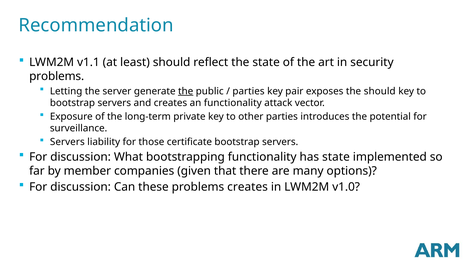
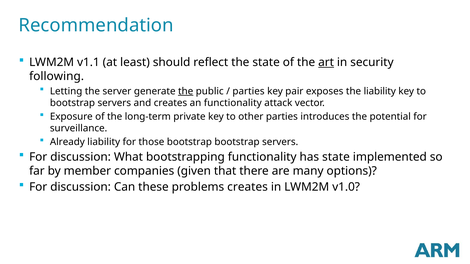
art underline: none -> present (326, 62)
problems: problems -> following (57, 77)
the should: should -> liability (380, 91)
Servers: Servers -> Already (67, 142)
those certificate: certificate -> bootstrap (189, 142)
